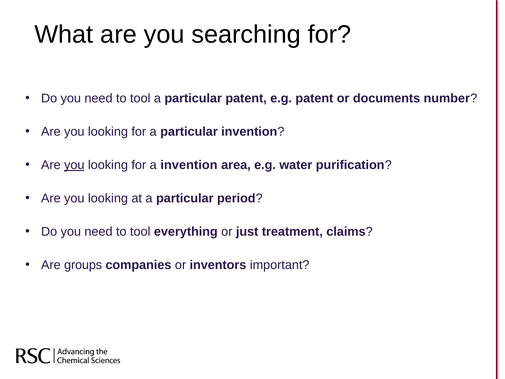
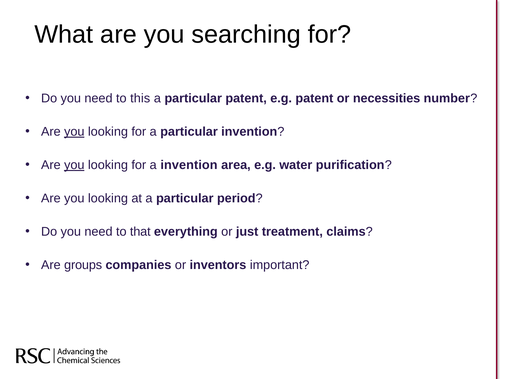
tool: tool -> this (140, 98)
documents: documents -> necessities (387, 98)
you underline: none -> present (74, 132)
tool: tool -> that (140, 232)
